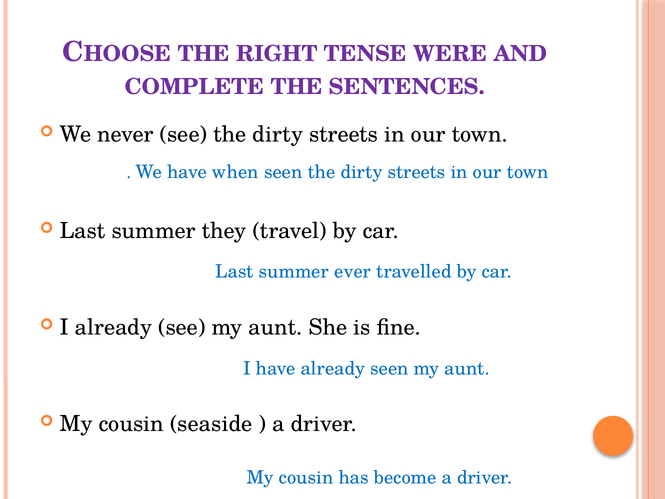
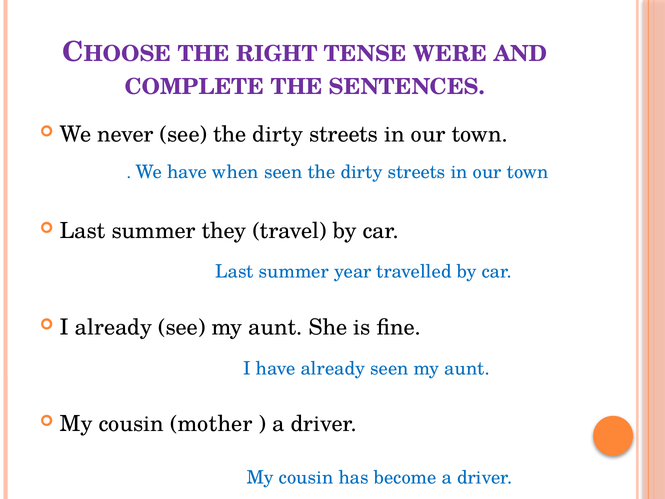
ever: ever -> year (353, 272)
seaside: seaside -> mother (211, 424)
